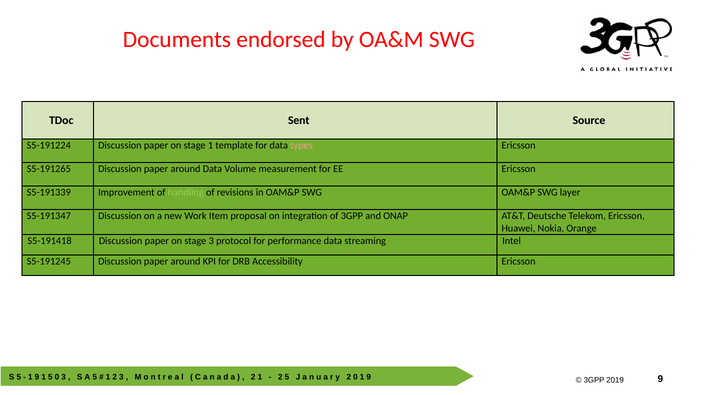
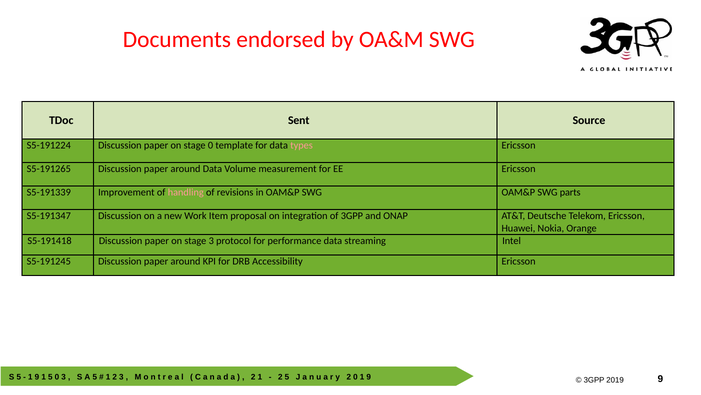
stage 1: 1 -> 0 (211, 145)
handling colour: light green -> pink (186, 192)
layer: layer -> parts (570, 192)
